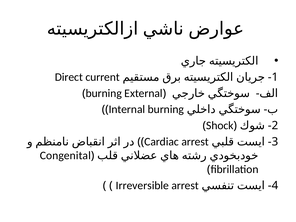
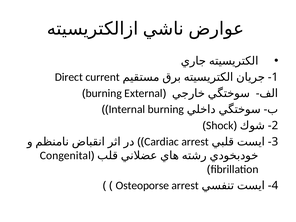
Irreversible: Irreversible -> Osteoporse (142, 185)
